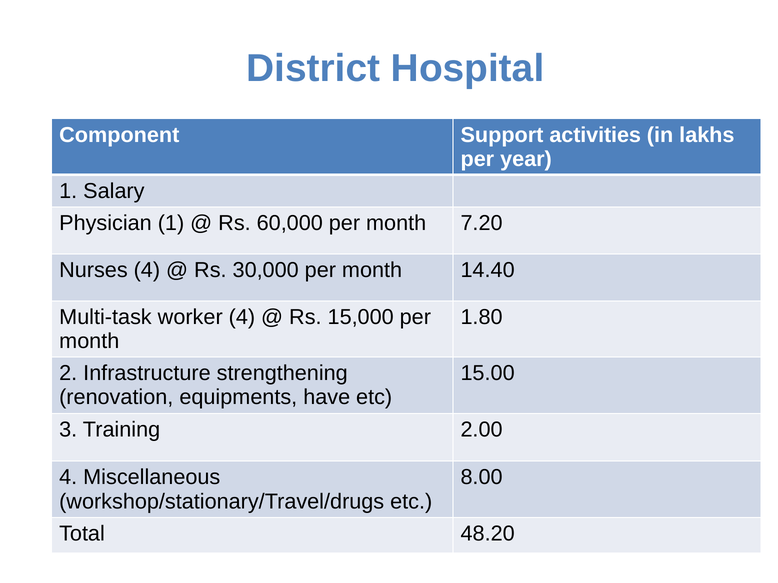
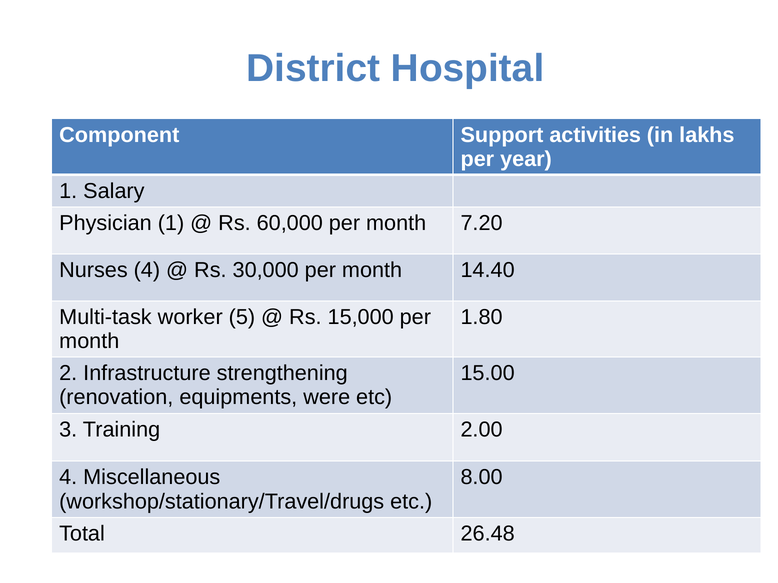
worker 4: 4 -> 5 (242, 318)
have: have -> were (327, 398)
48.20: 48.20 -> 26.48 (488, 534)
